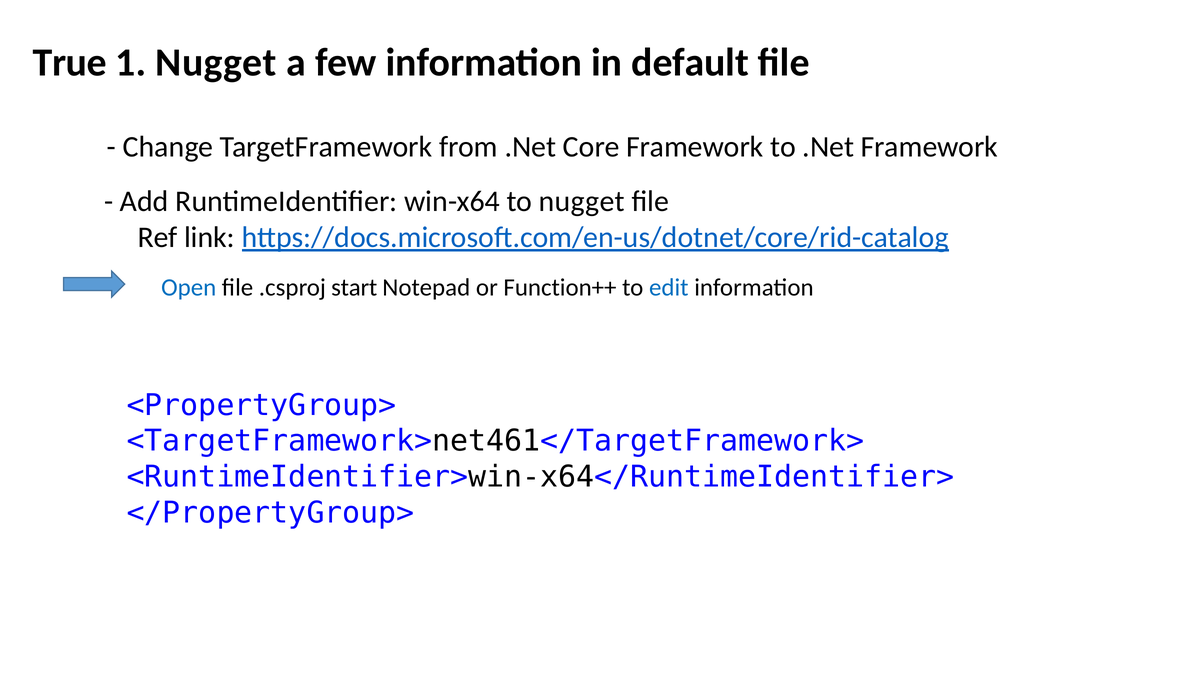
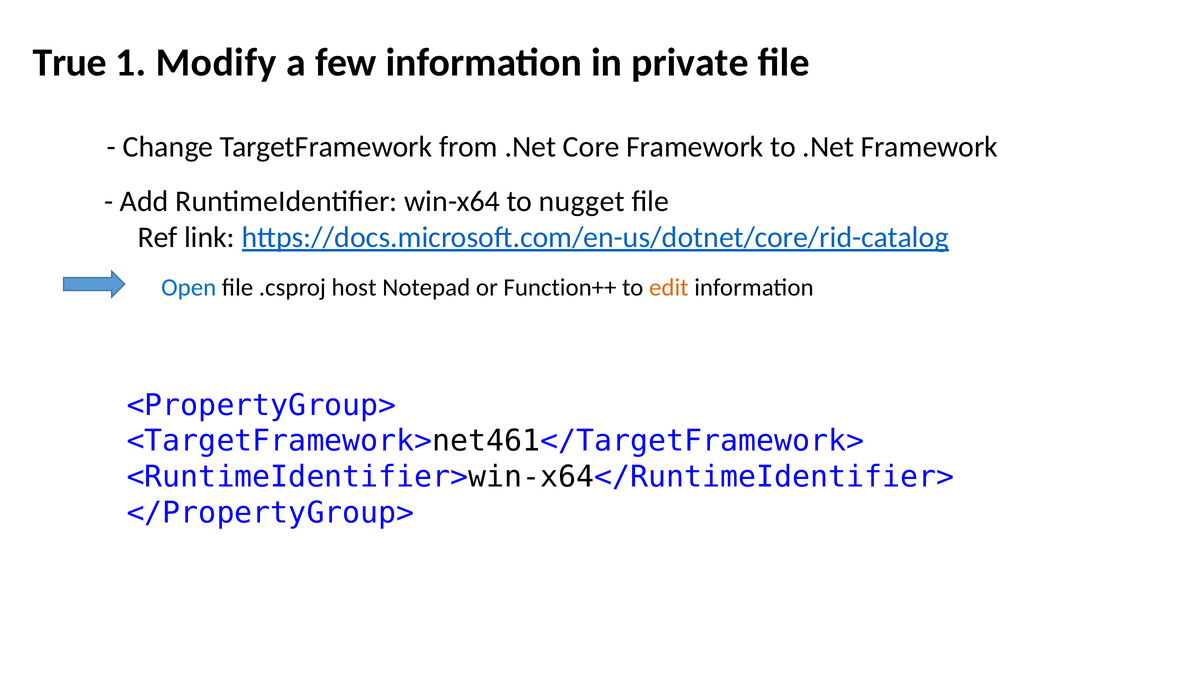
1 Nugget: Nugget -> Modify (216, 63)
default: default -> private (690, 63)
start: start -> host (354, 288)
edit colour: blue -> orange (669, 288)
